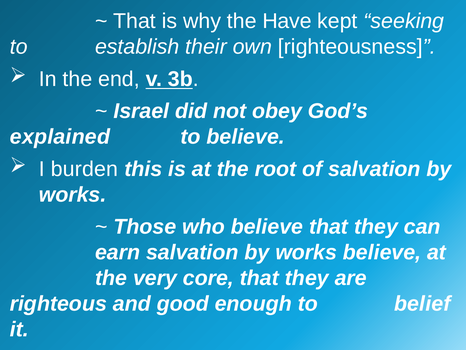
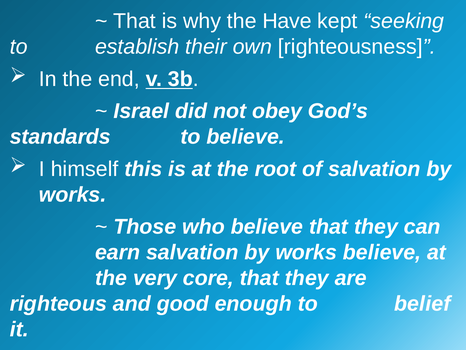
explained: explained -> standards (60, 137)
burden: burden -> himself (85, 169)
